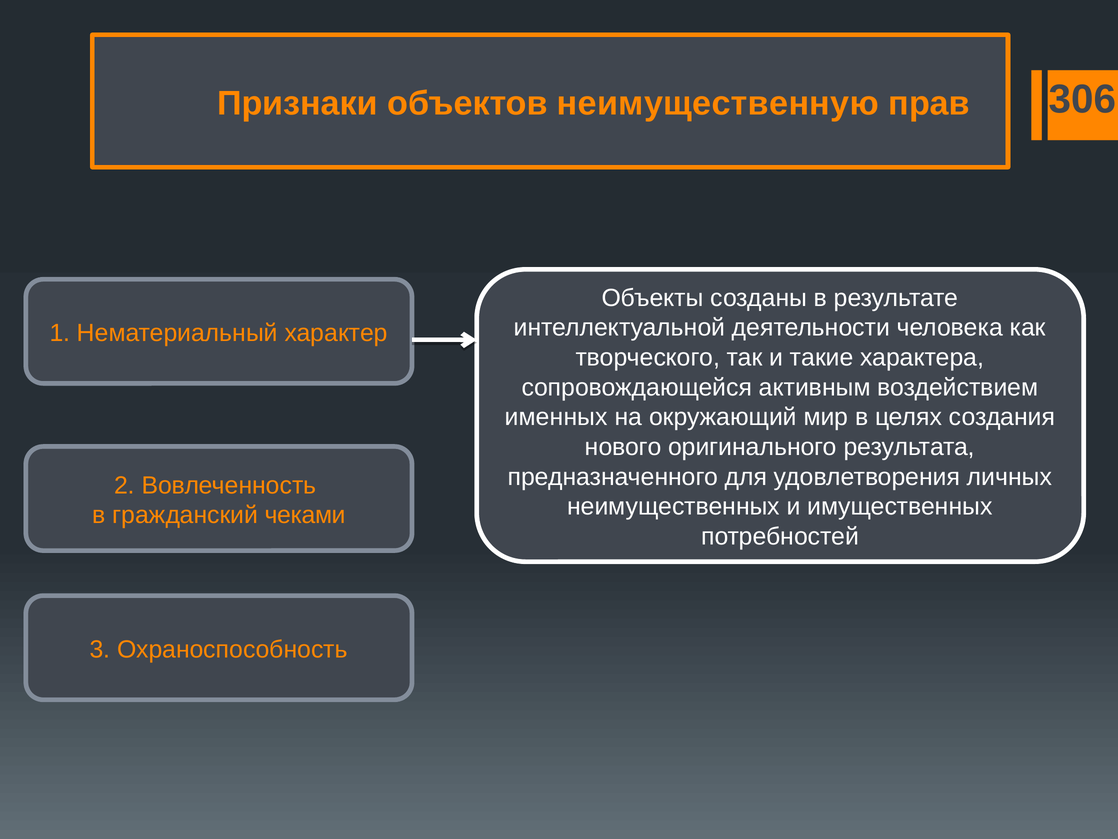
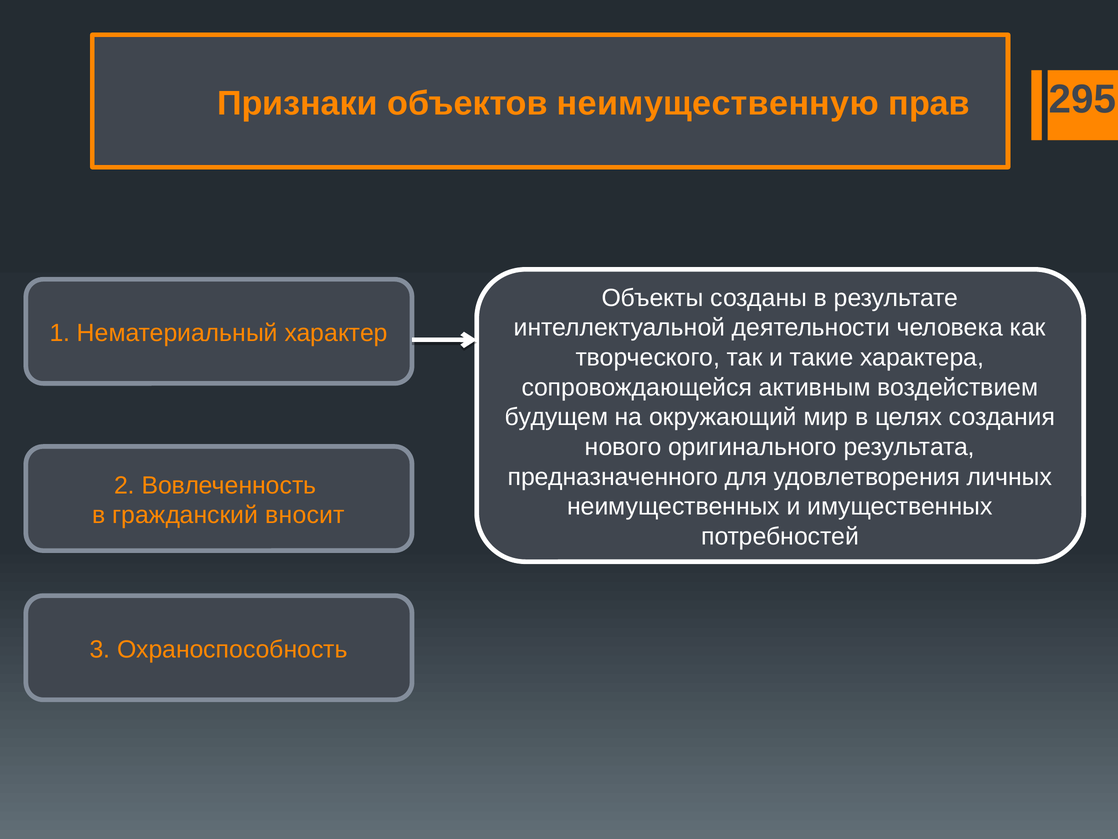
306: 306 -> 295 (1082, 100)
именных: именных -> будущем (556, 417)
чеками: чеками -> вносит (305, 515)
